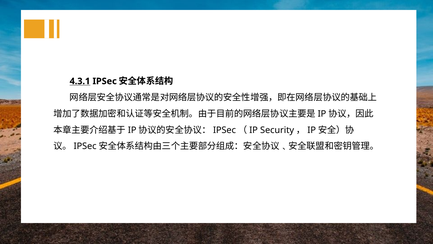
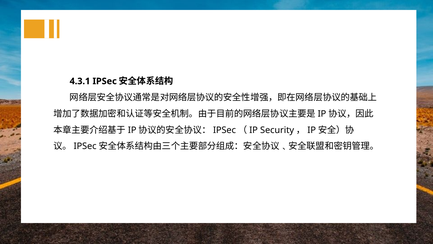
4.3.1 underline: present -> none (80, 81)
